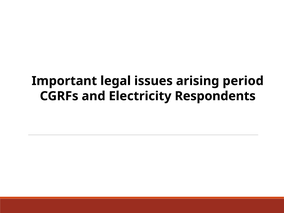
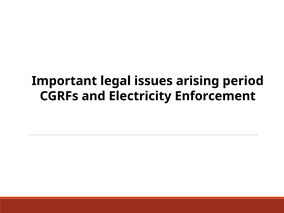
Respondents: Respondents -> Enforcement (215, 96)
